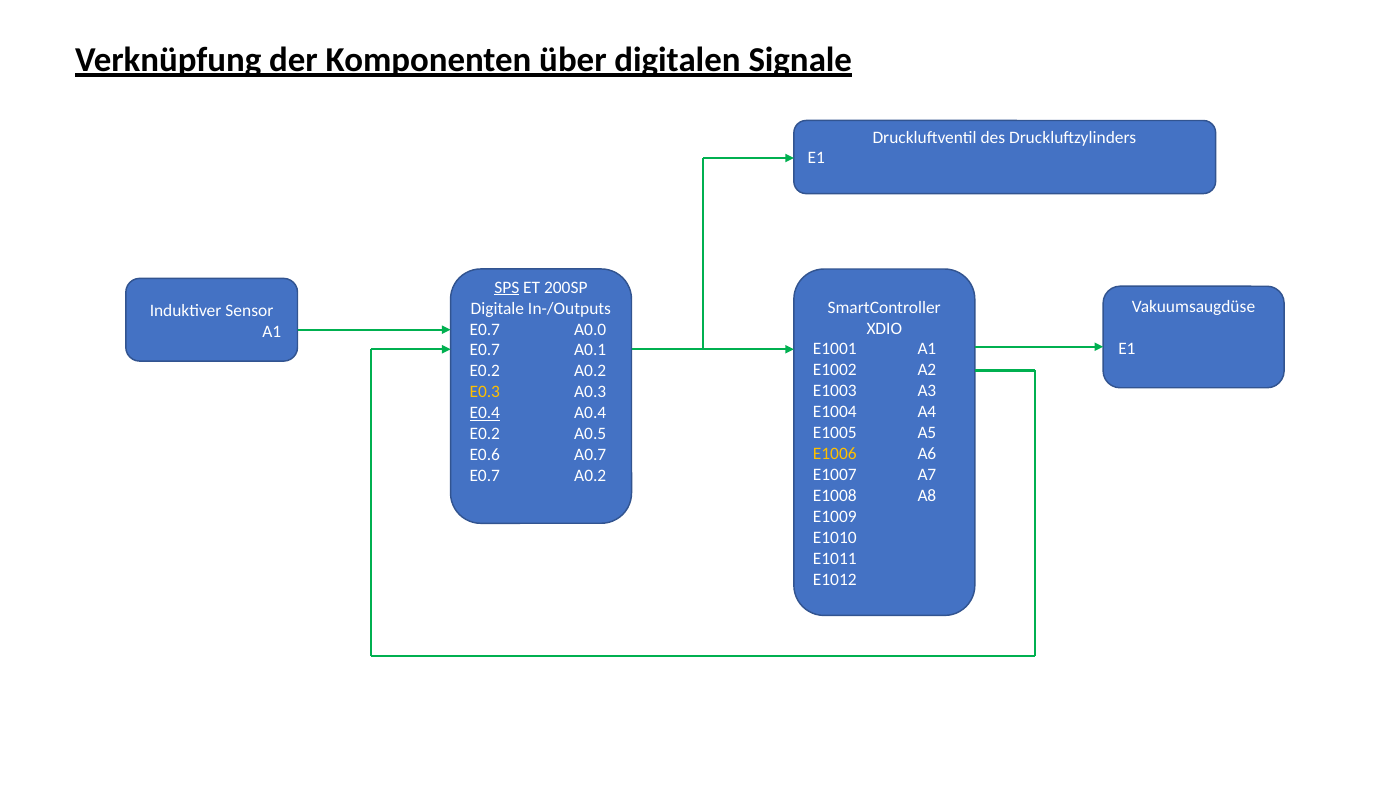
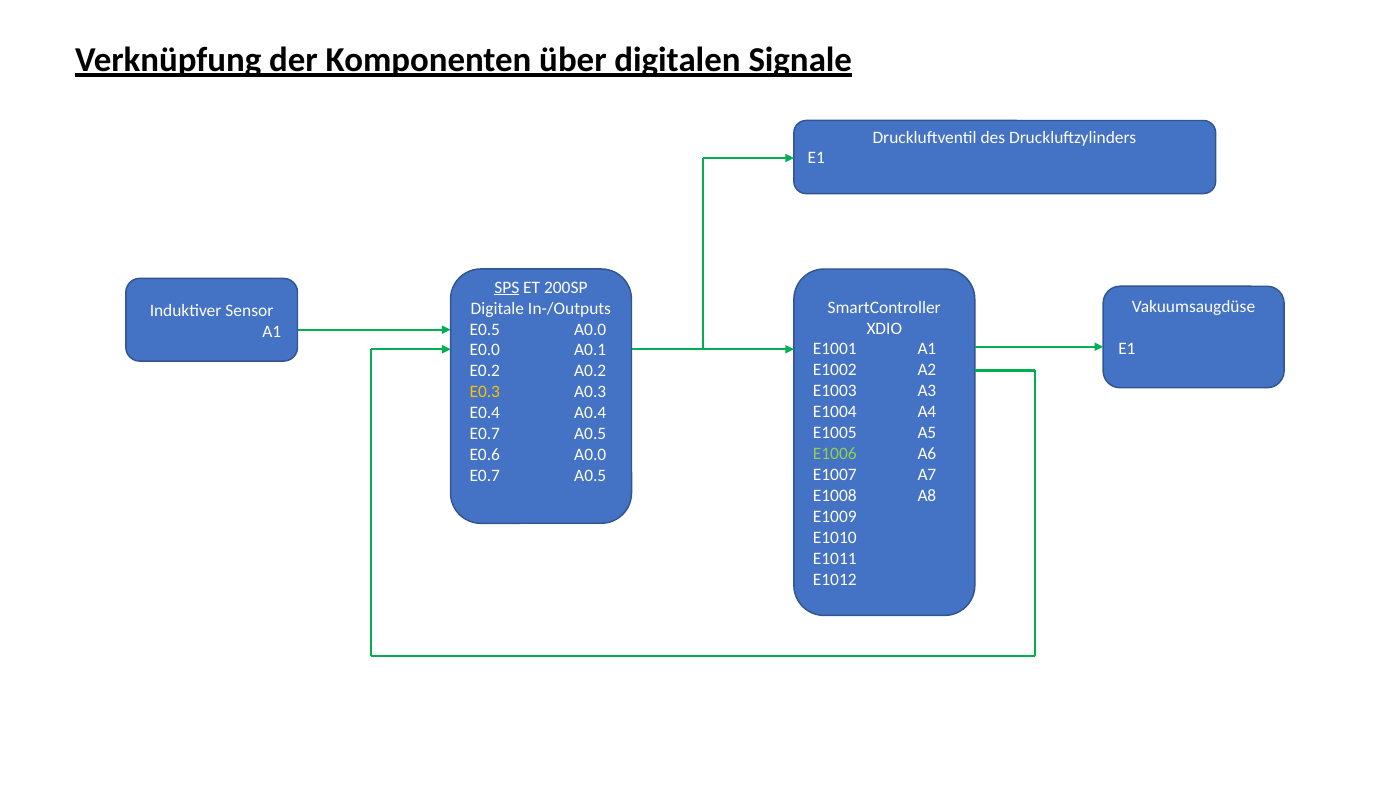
E0.7: E0.7 -> E0.5 (485, 329)
E0.7: E0.7 -> E0.0 (485, 350)
E0.4 underline: present -> none (485, 413)
E0.2: E0.2 -> E0.7 (485, 434)
E1006 colour: yellow -> light green (835, 454)
E0.6 A0.7: A0.7 -> A0.0 (590, 455)
A0.2: A0.2 -> A0.5 (590, 476)
